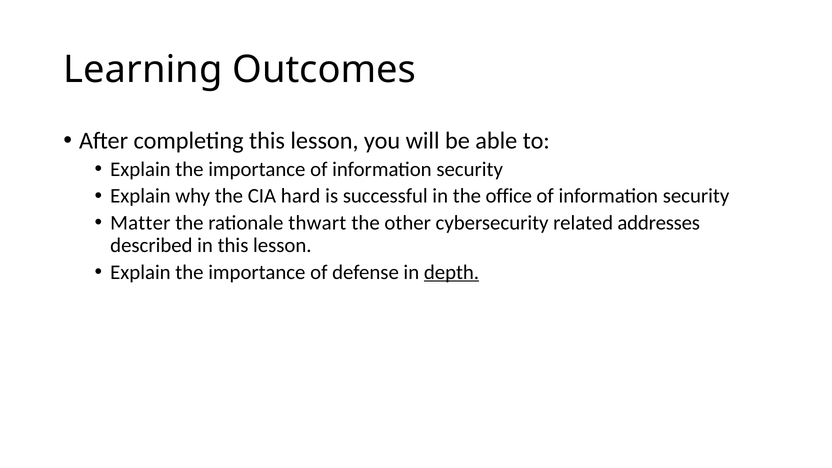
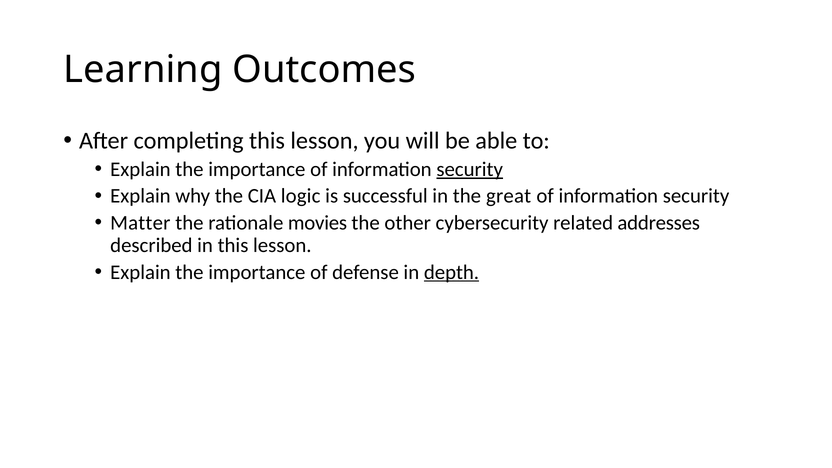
security underline: none -> present (470, 169)
hard: hard -> logic (301, 196)
office: office -> great (509, 196)
thwart: thwart -> movies (318, 223)
